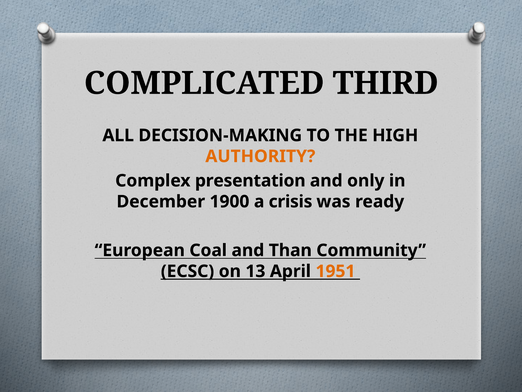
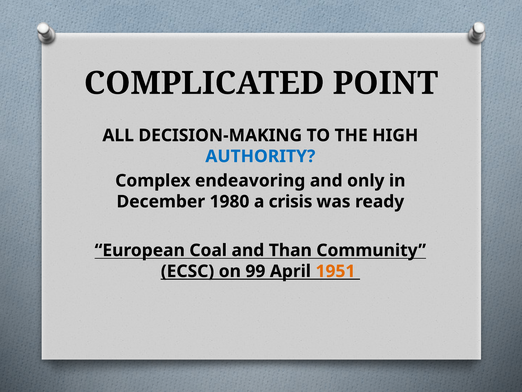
THIRD: THIRD -> POINT (385, 83)
AUTHORITY colour: orange -> blue (260, 156)
presentation: presentation -> endeavoring (250, 180)
1900: 1900 -> 1980 (229, 201)
13: 13 -> 99 (255, 271)
